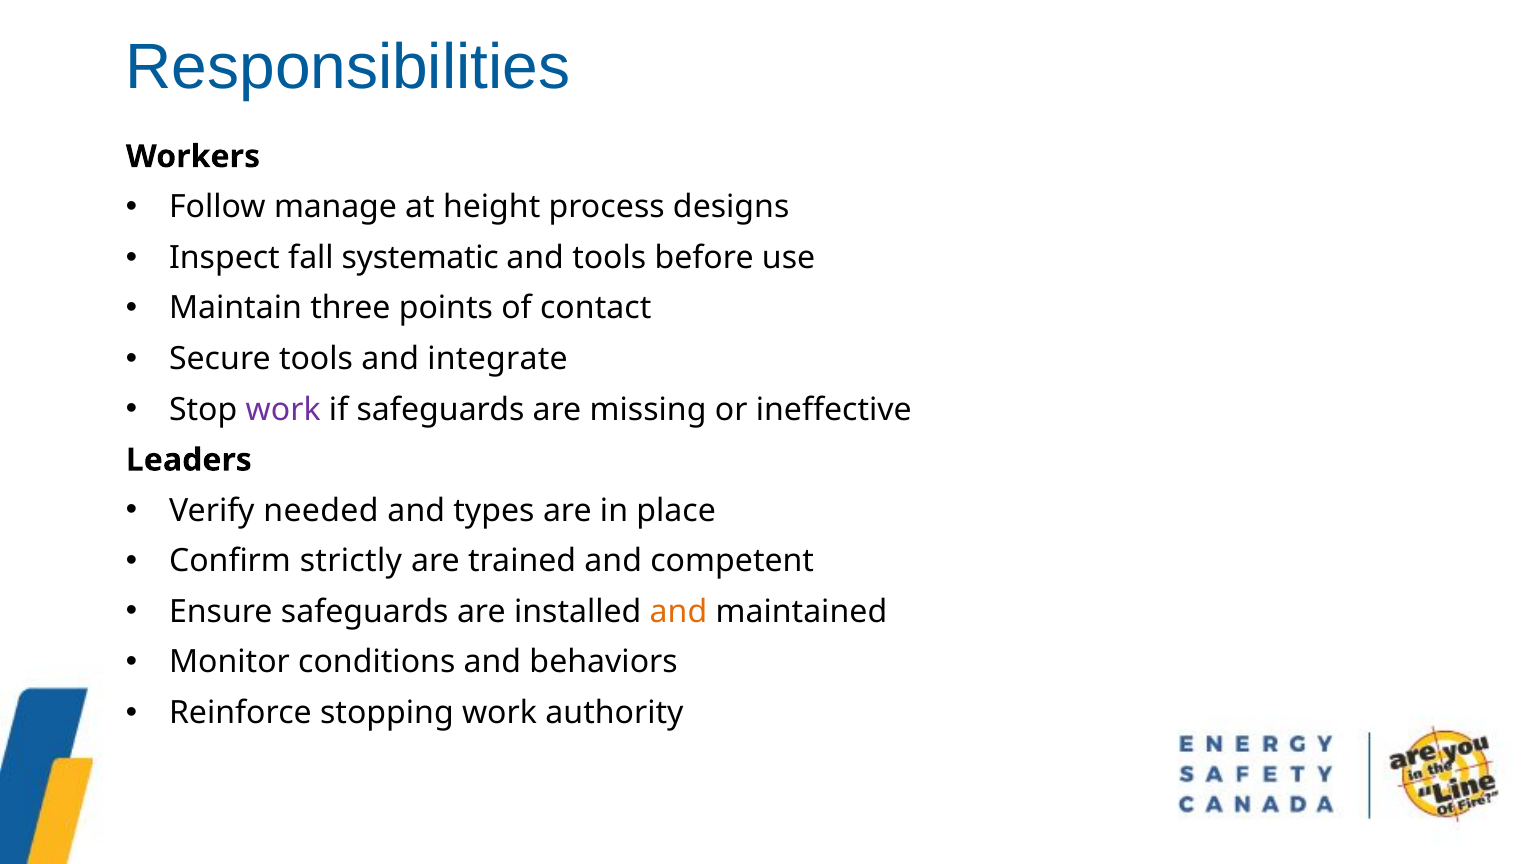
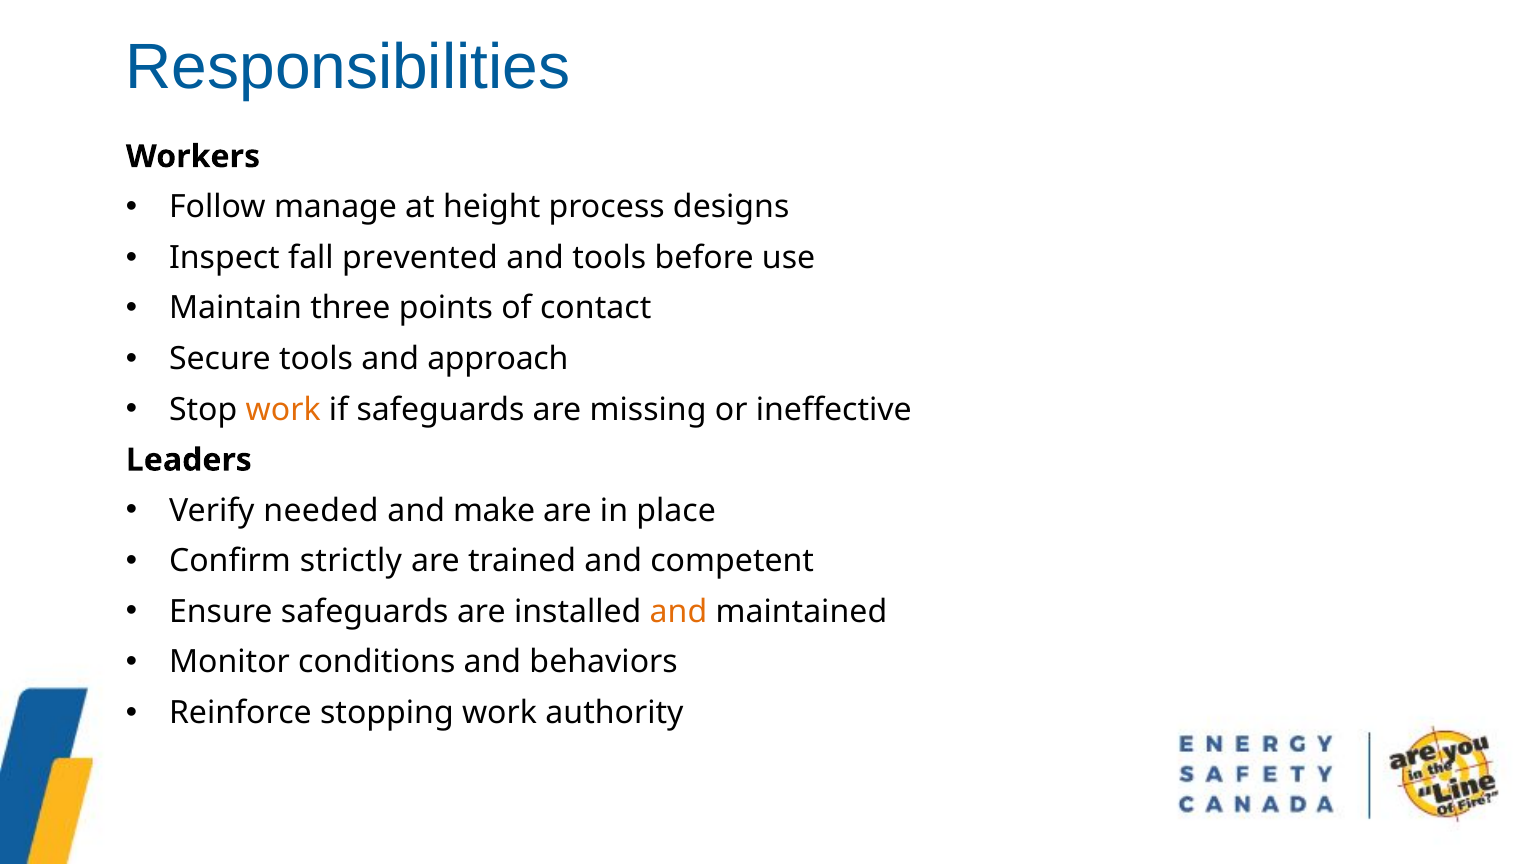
systematic: systematic -> prevented (420, 258)
integrate: integrate -> approach (498, 359)
work colour: purple -> orange (283, 410)
types: types -> make (494, 511)
